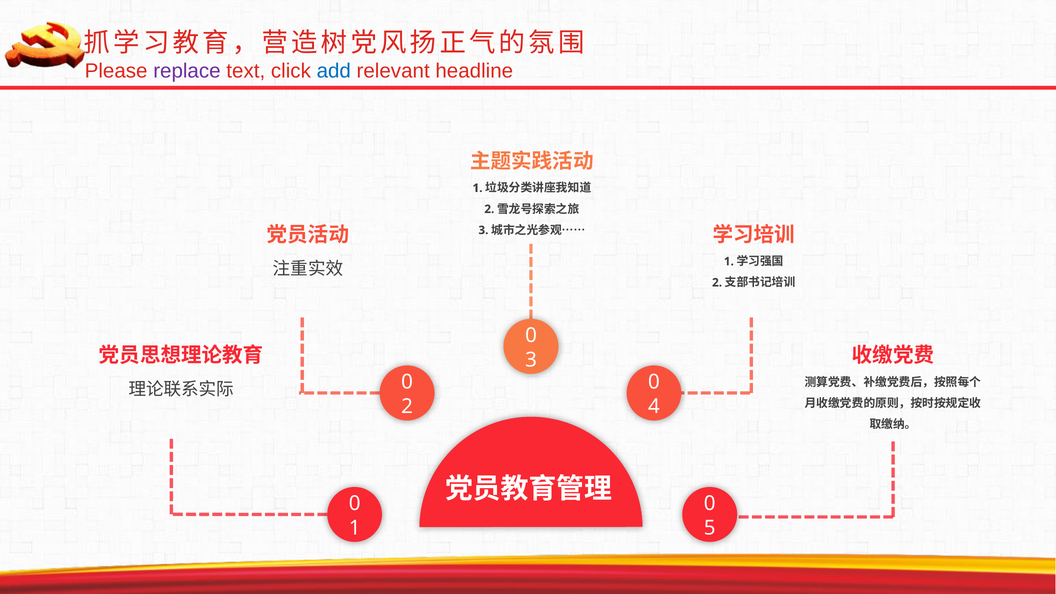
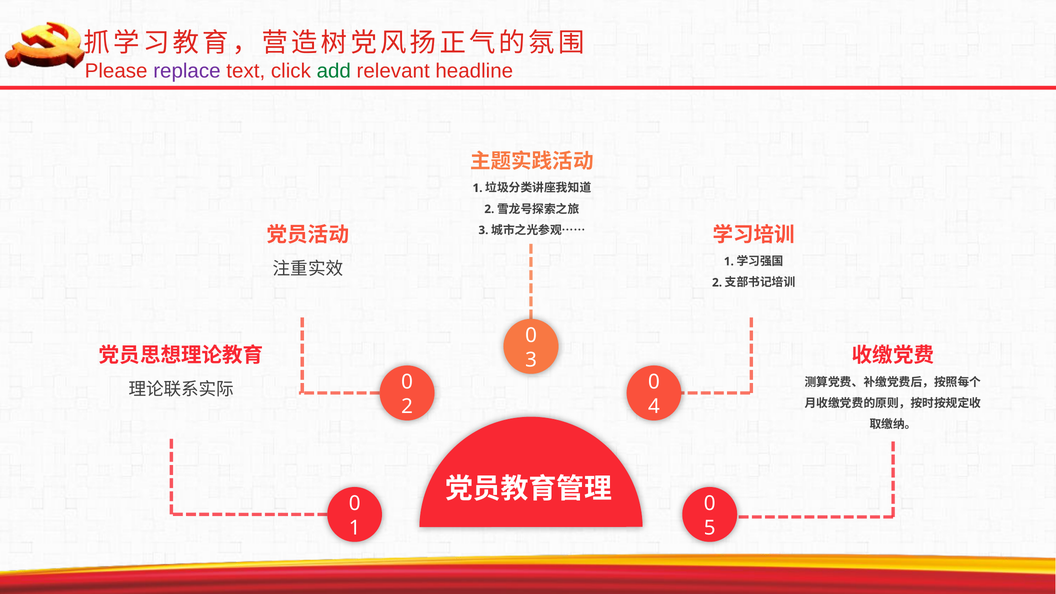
add colour: blue -> green (334, 71)
